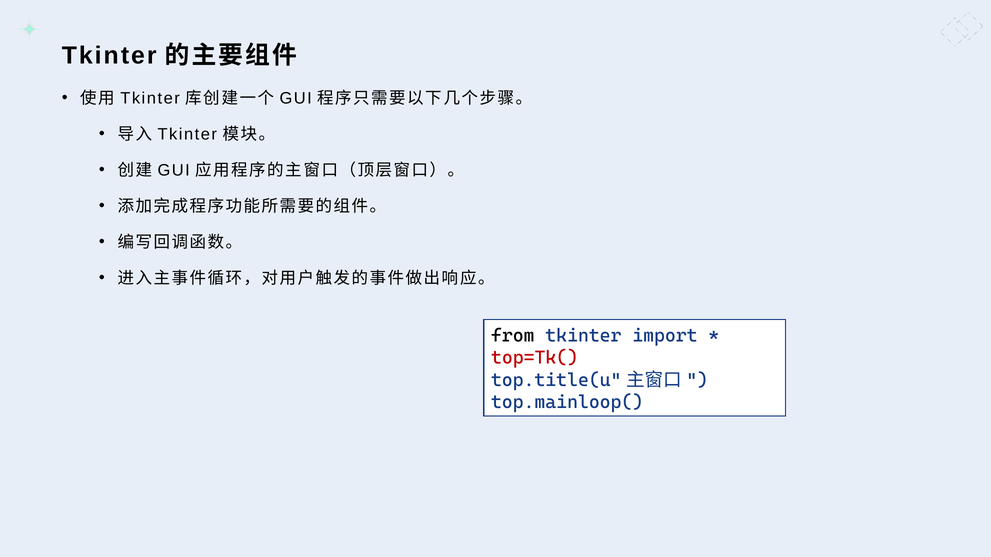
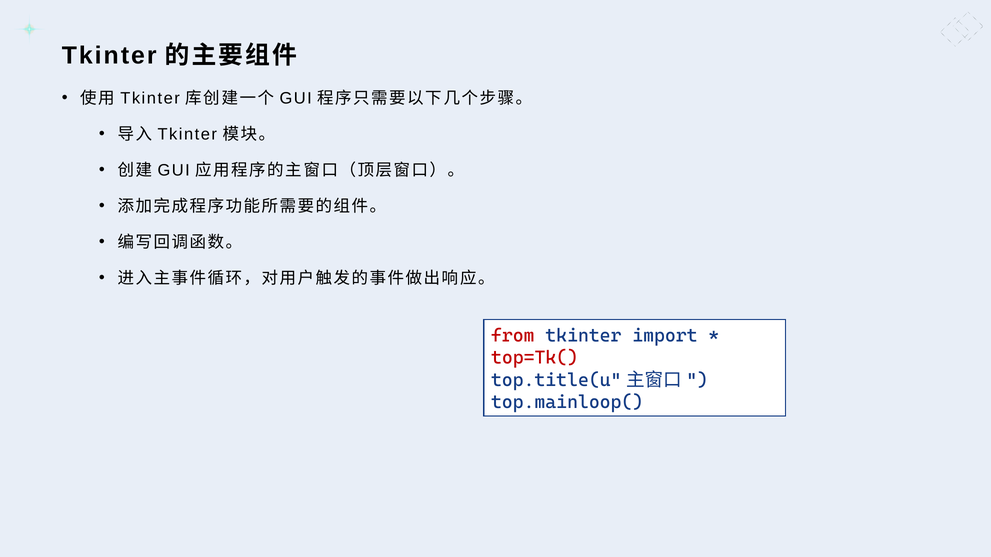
from colour: black -> red (513, 336)
